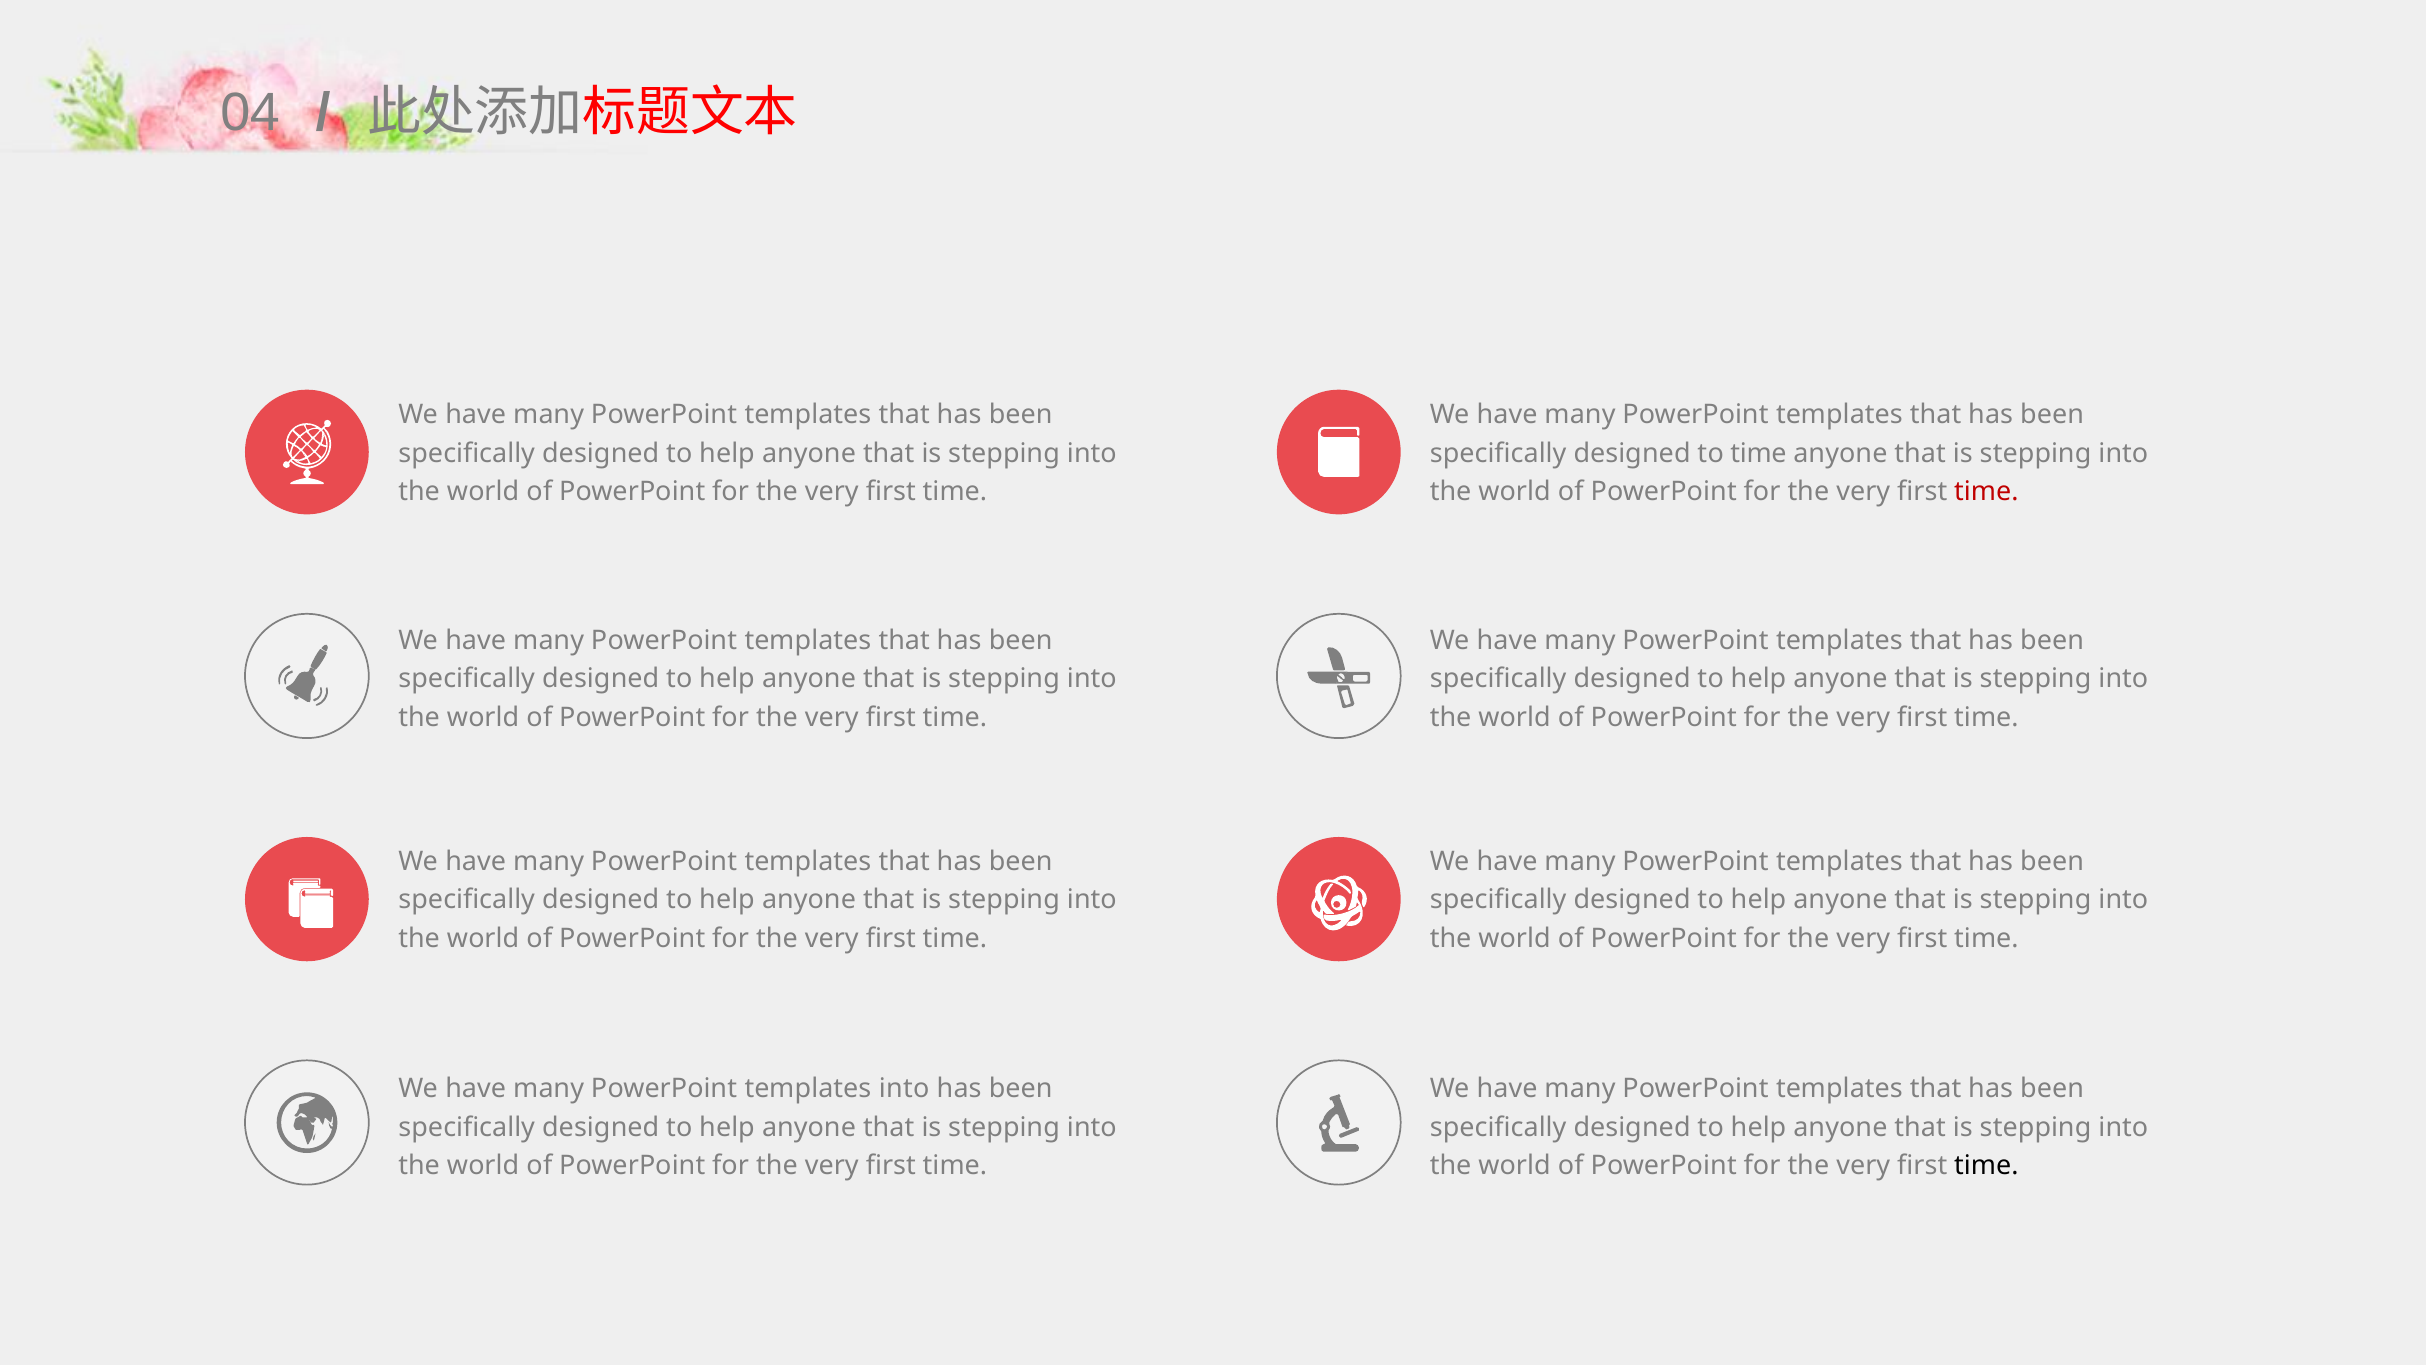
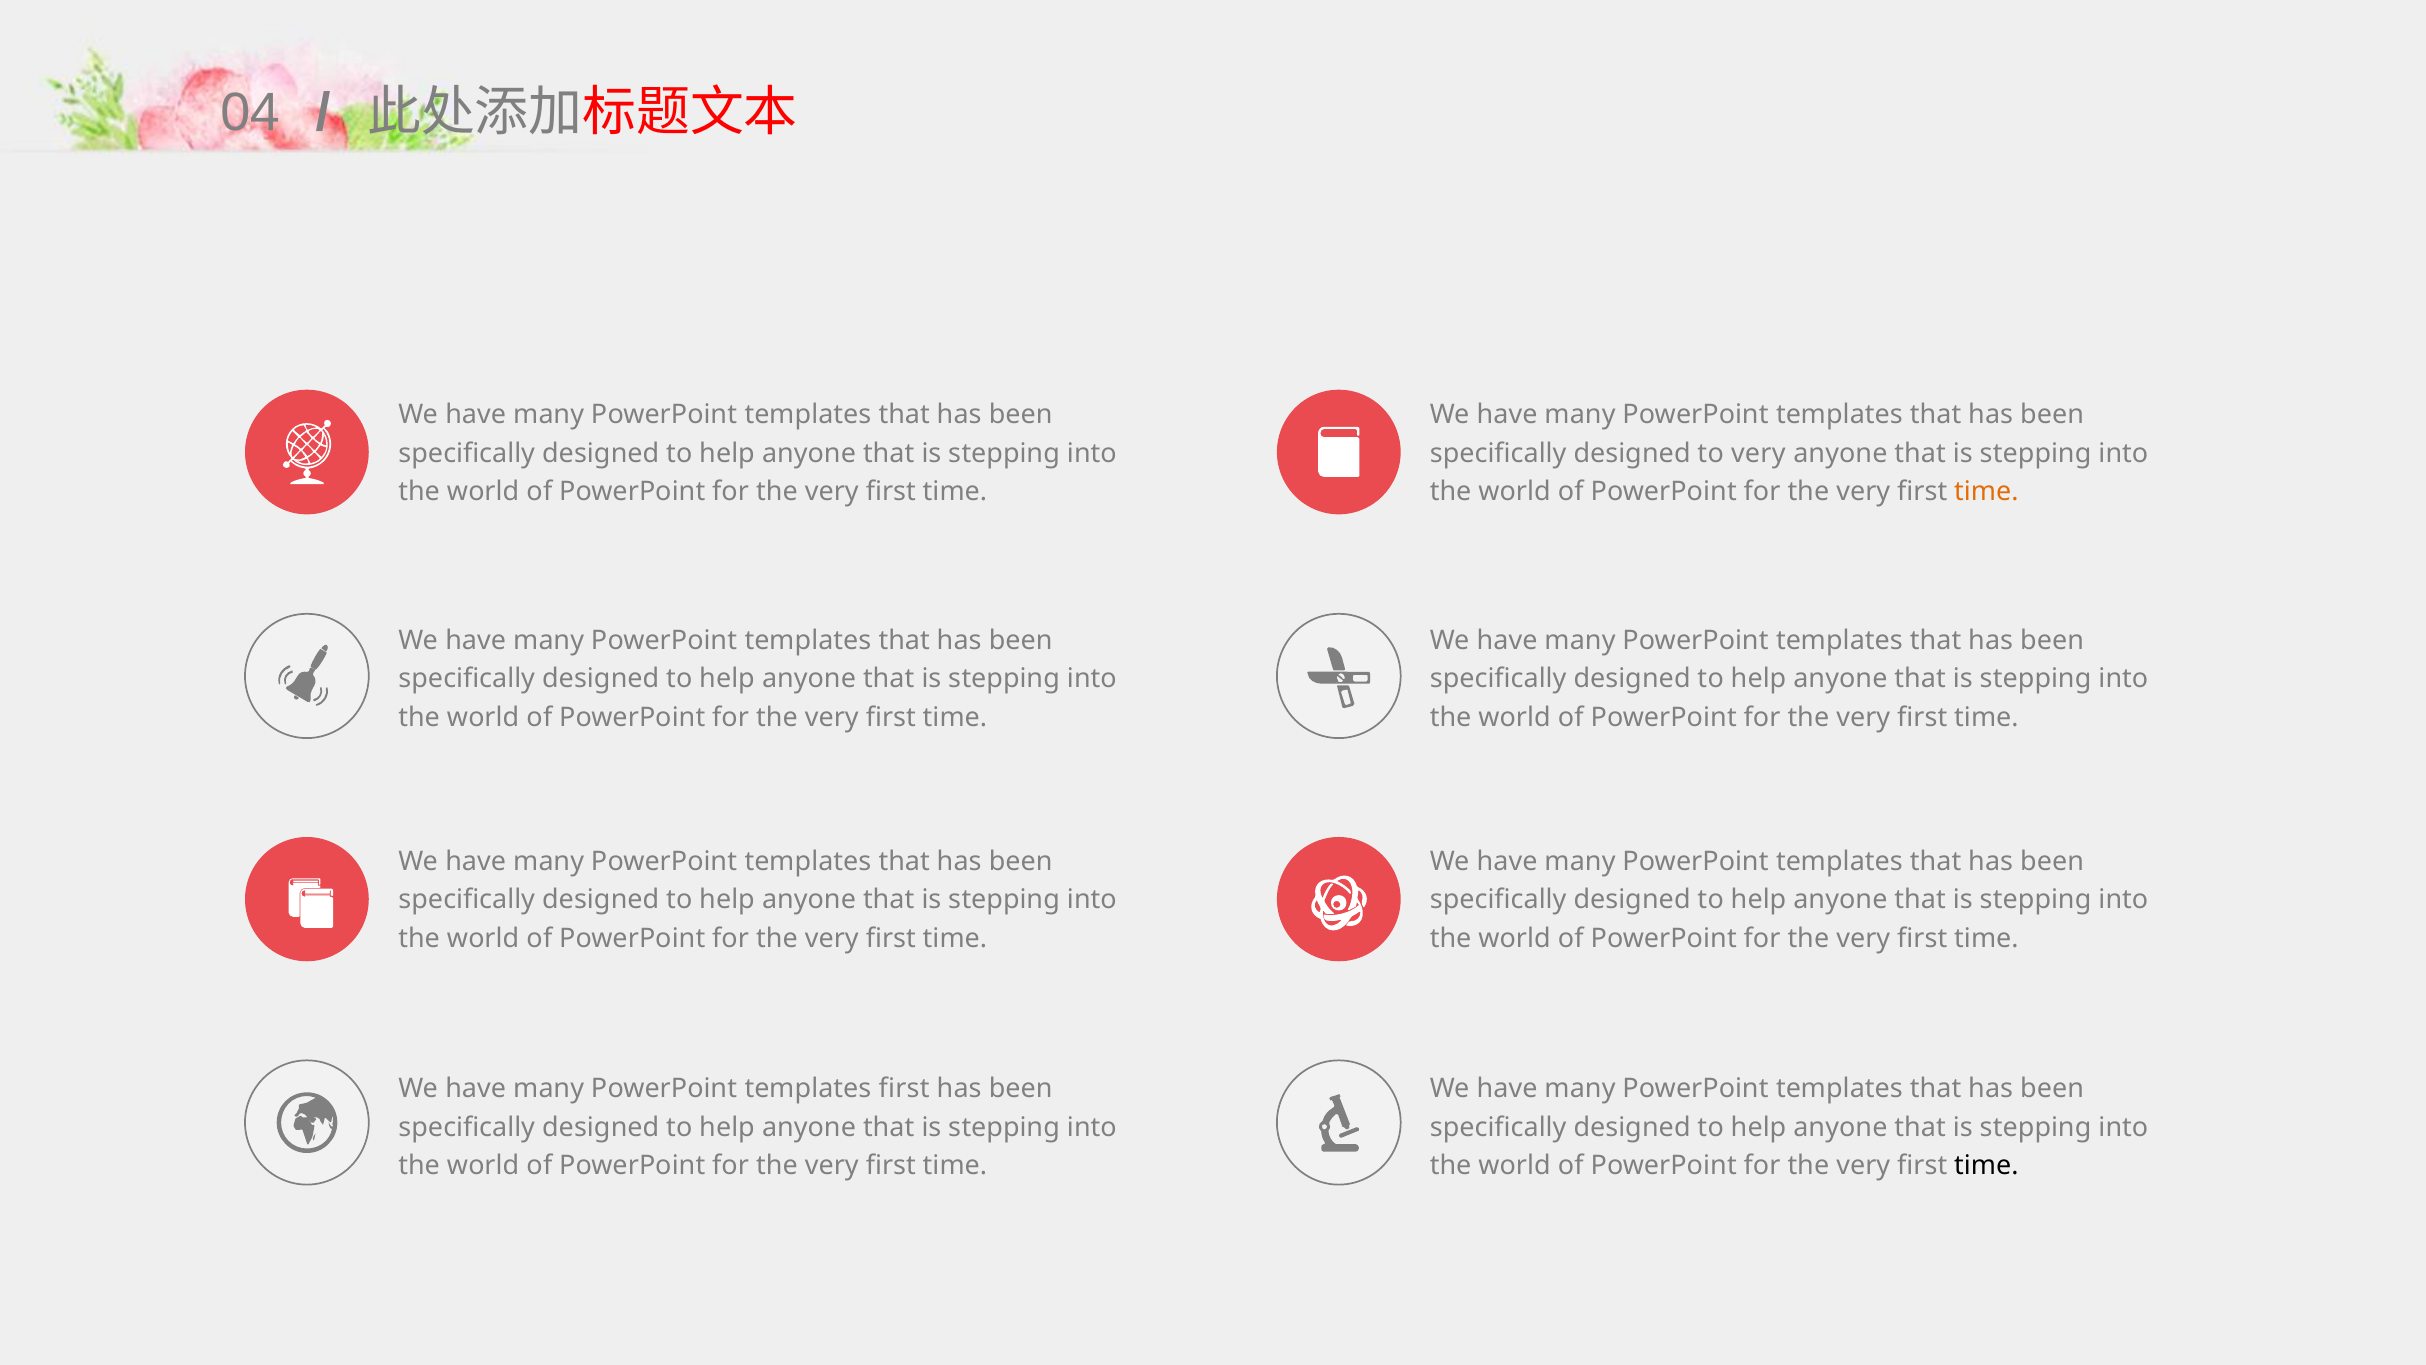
to time: time -> very (1758, 453)
time colour: red -> orange (1986, 492)
templates into: into -> first (904, 1088)
